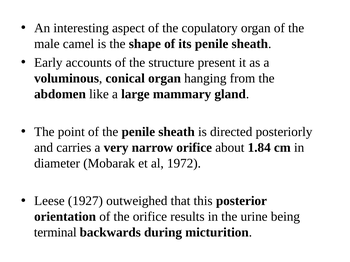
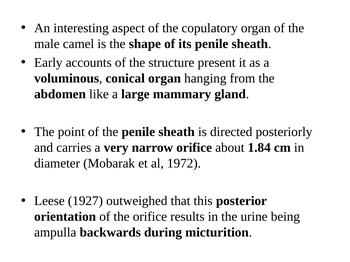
terminal: terminal -> ampulla (55, 233)
